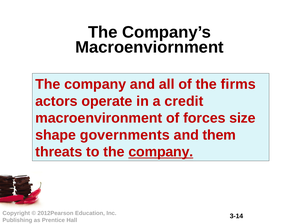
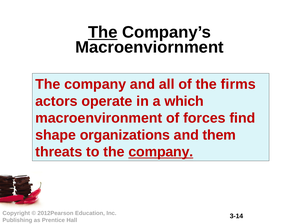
The underline: none -> present (103, 32)
credit: credit -> which (184, 101)
size: size -> find (242, 118)
governments: governments -> organizations (125, 135)
